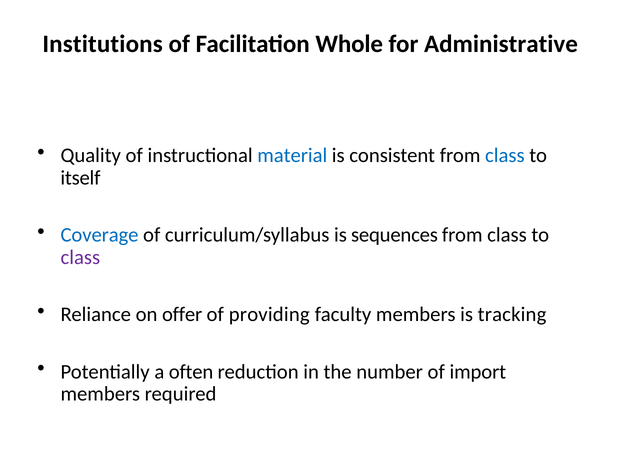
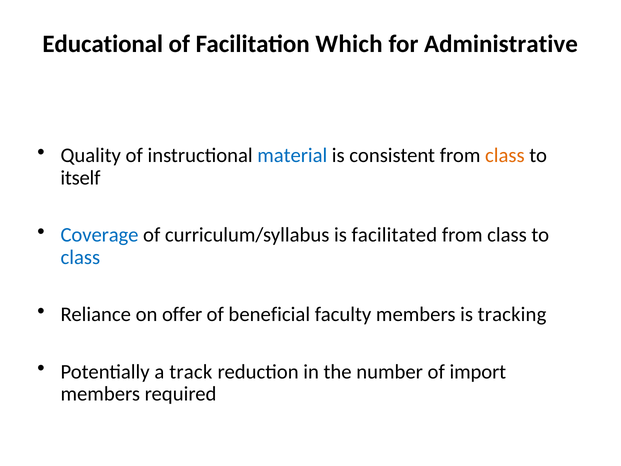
Institutions: Institutions -> Educational (103, 44)
Whole: Whole -> Which (349, 44)
class colour: blue -> orange (505, 155)
sequences: sequences -> facilitated (394, 235)
class colour: purple -> blue (80, 257)
providing: providing -> beneficial (269, 314)
often: often -> track (191, 371)
